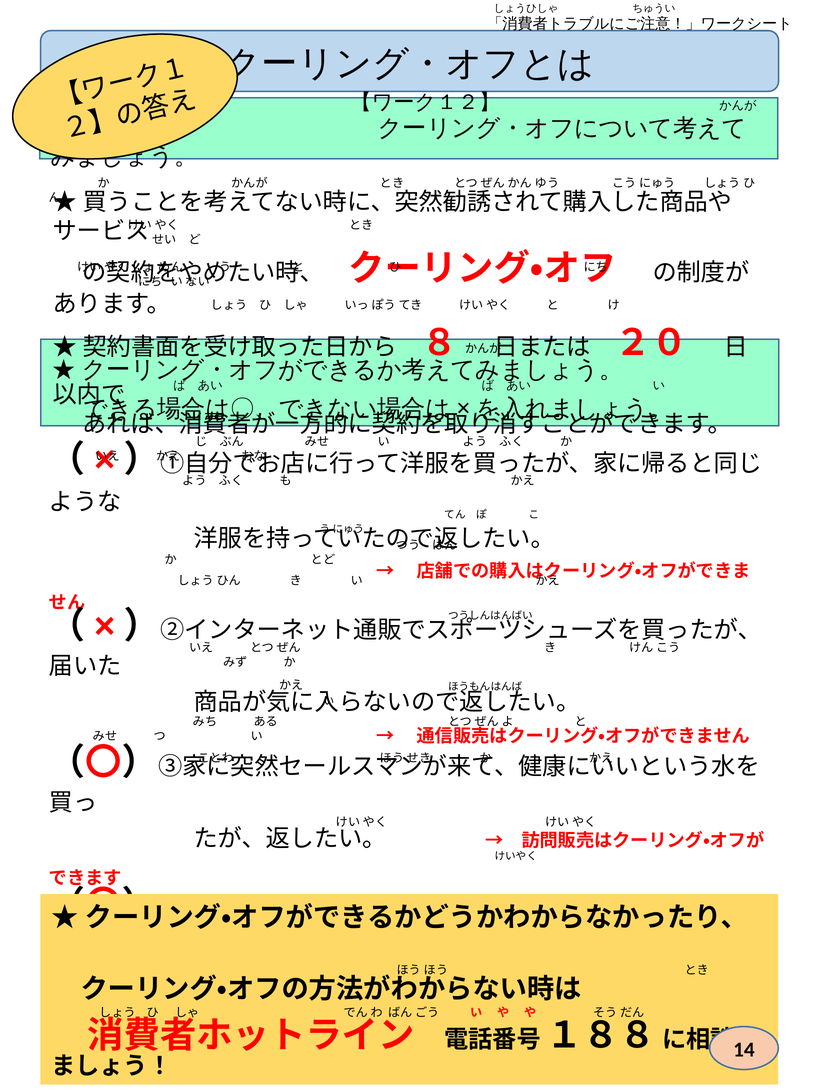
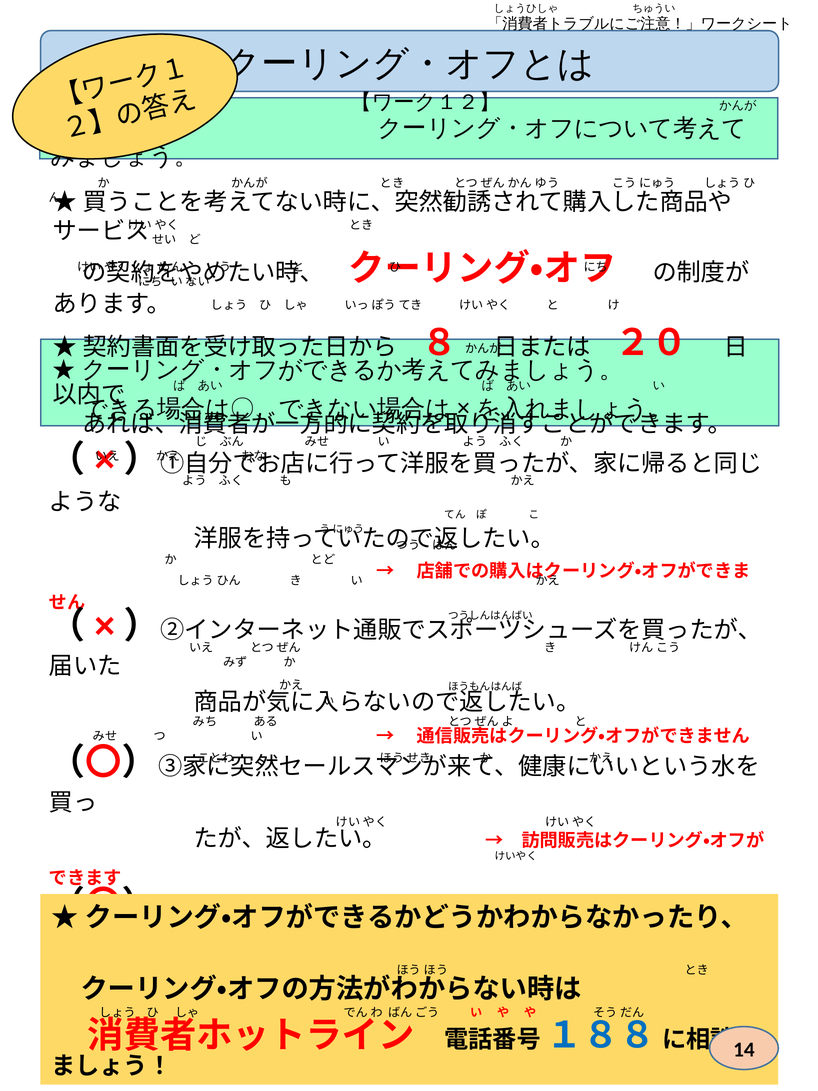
１８８ colour: black -> blue (601, 1035)
